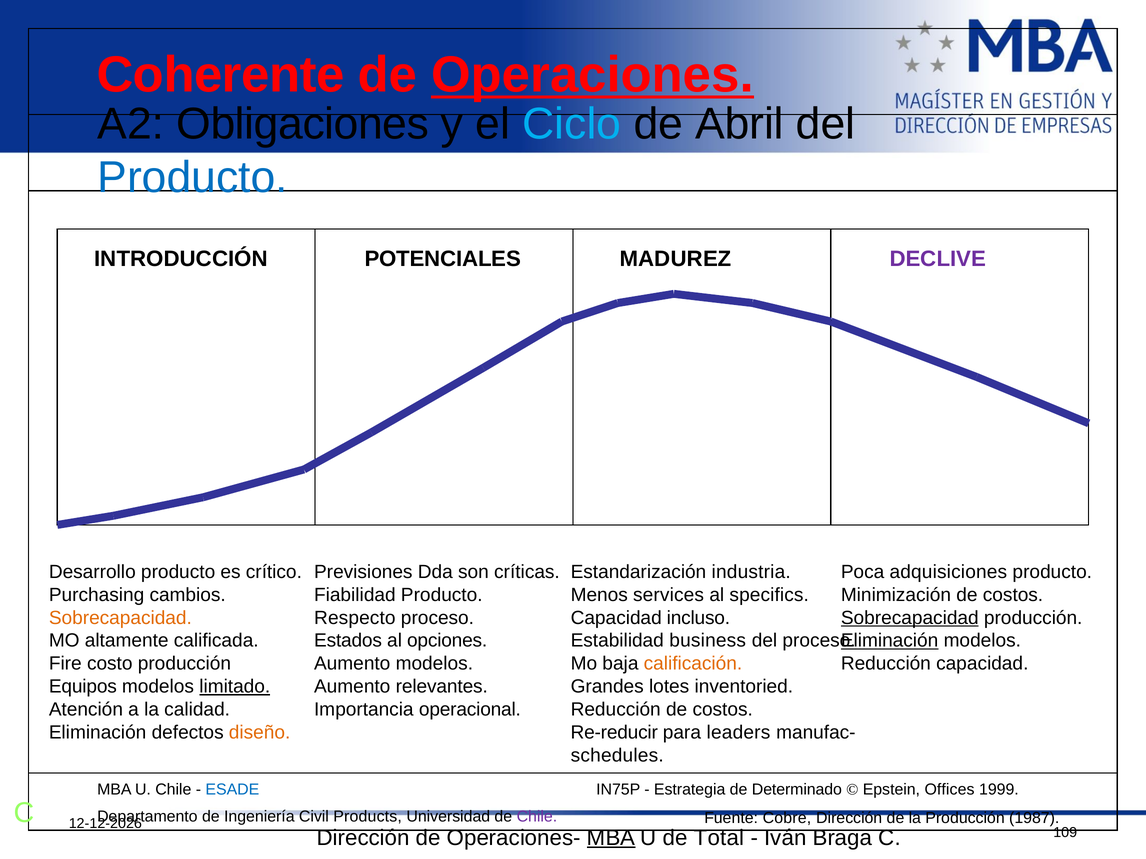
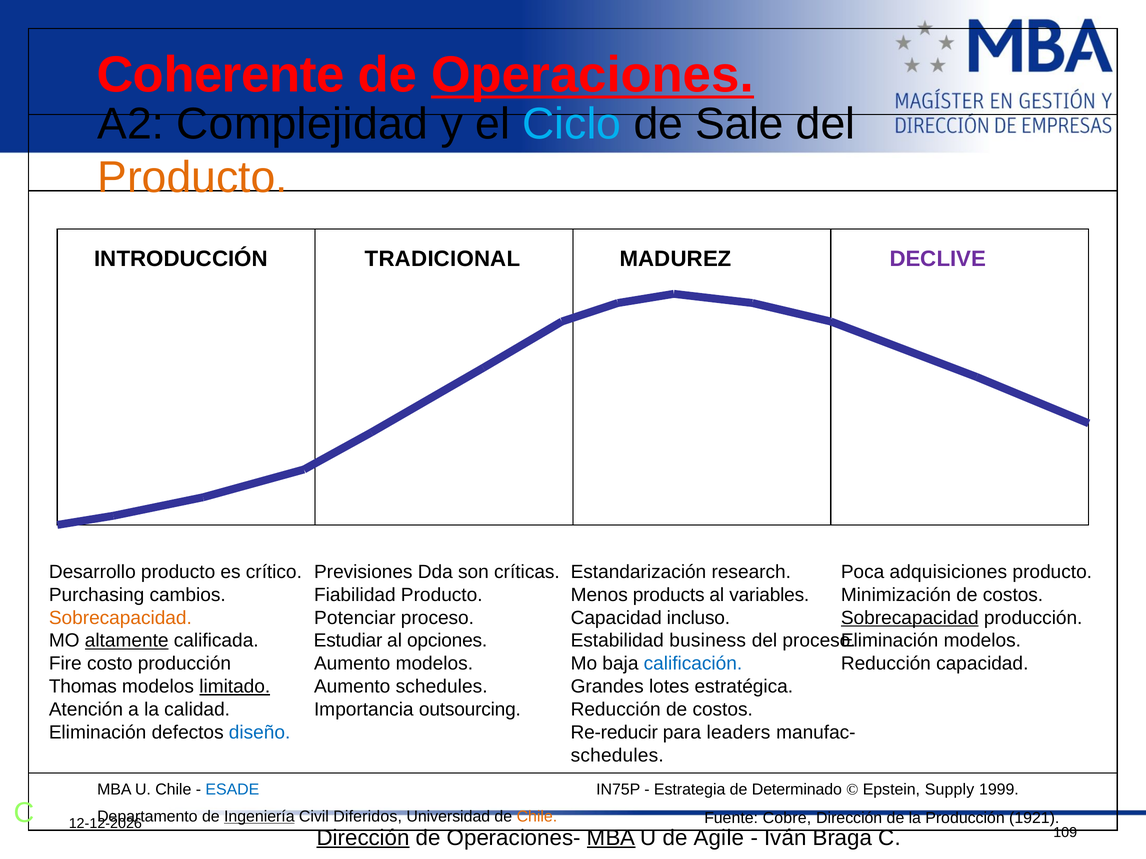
Obligaciones: Obligaciones -> Complejidad (302, 124)
Abril: Abril -> Sale (740, 124)
Producto colour: blue -> orange (193, 178)
POTENCIALES: POTENCIALES -> TRADICIONAL (443, 259)
industria: industria -> research (751, 572)
services: services -> products (669, 595)
specifics: specifics -> variables (769, 595)
Respecto: Respecto -> Potenciar (355, 618)
altamente underline: none -> present (127, 641)
Estados: Estados -> Estudiar (348, 641)
Eliminación underline: present -> none (890, 641)
calificación colour: orange -> blue (693, 664)
Equipos: Equipos -> Thomas (83, 687)
Aumento relevantes: relevantes -> schedules (442, 687)
inventoried: inventoried -> estratégica (744, 687)
operacional: operacional -> outsourcing (470, 710)
diseño colour: orange -> blue (260, 733)
Offices: Offices -> Supply (950, 790)
Ingeniería underline: none -> present (259, 817)
Products: Products -> Diferidos (368, 817)
Chile colour: purple -> orange (537, 817)
1987: 1987 -> 1921 (1034, 818)
Dirección underline: none -> present (363, 838)
Total: Total -> Agile (719, 838)
